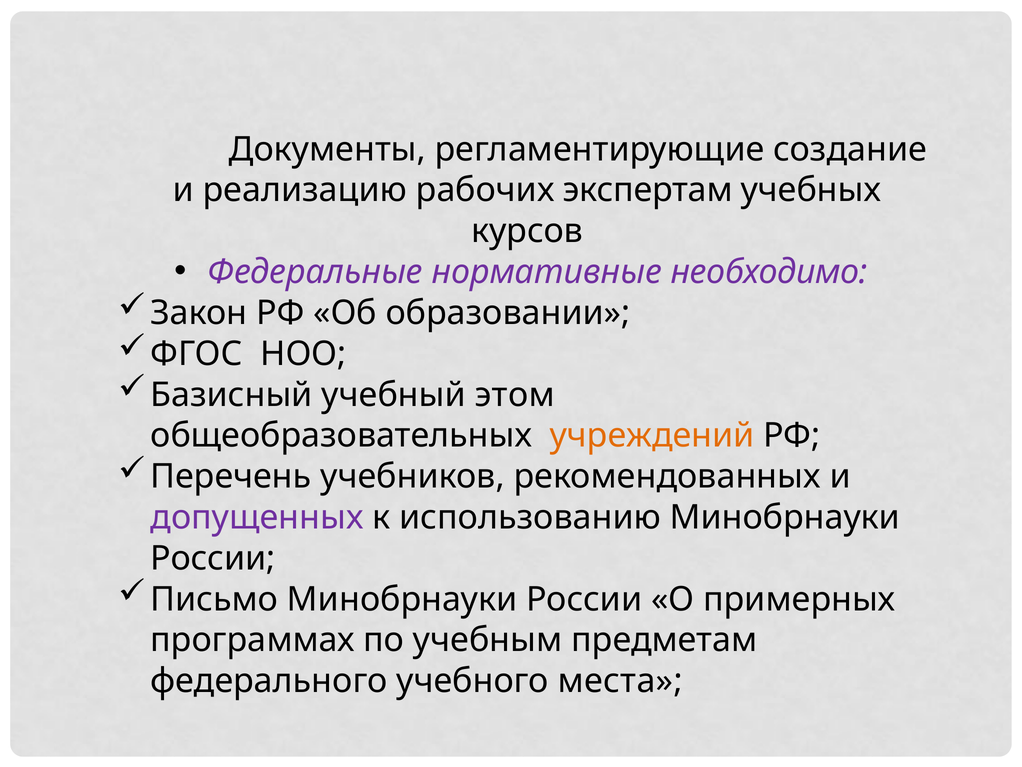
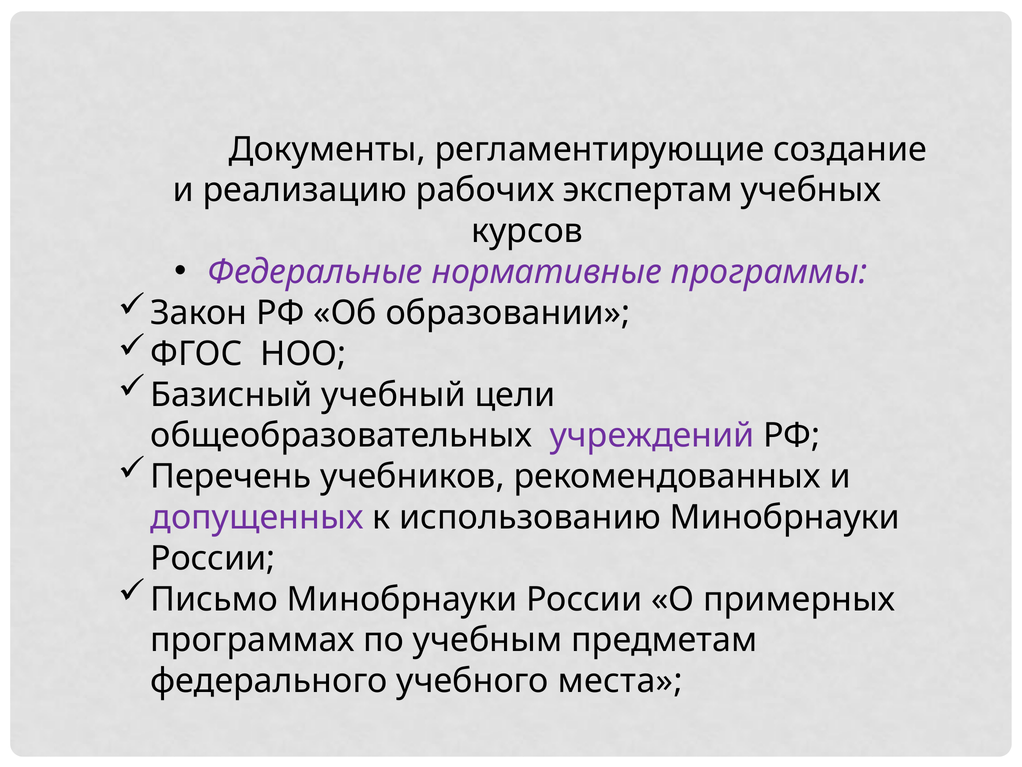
необходимо: необходимо -> программы (769, 272)
этом: этом -> цели (515, 394)
учреждений colour: orange -> purple (652, 435)
